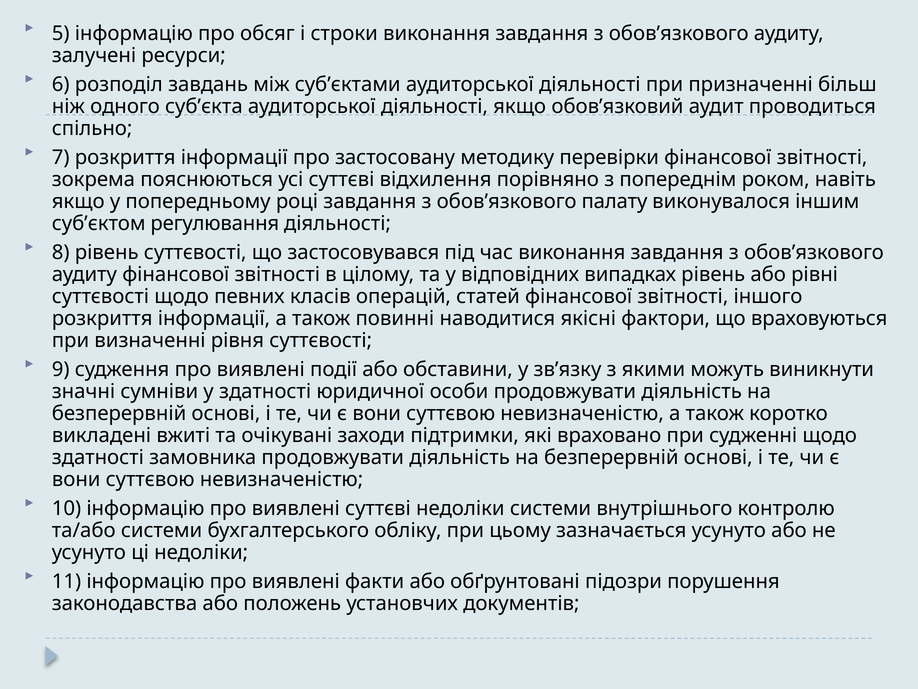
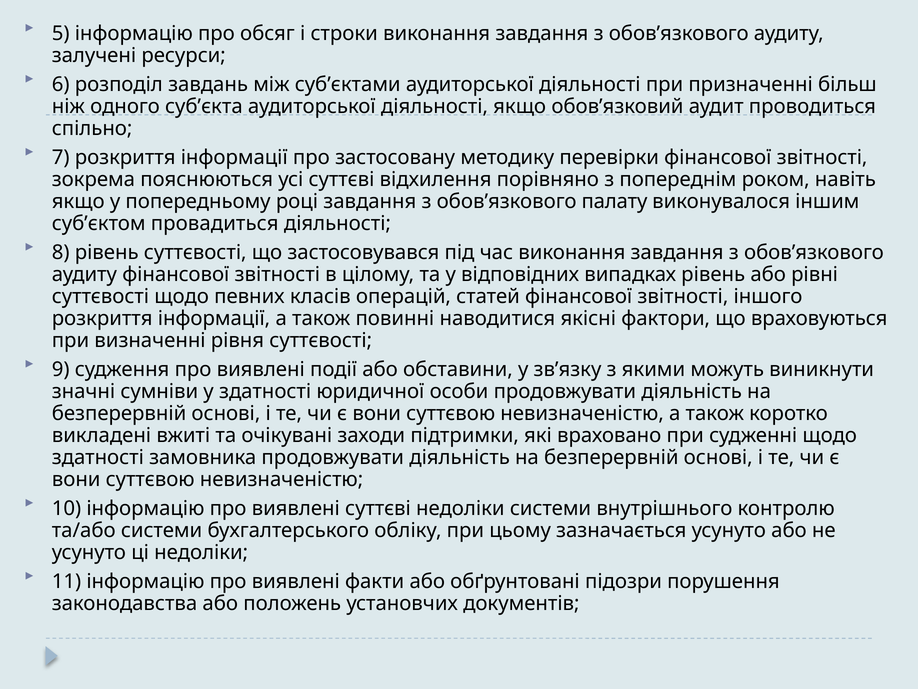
регулювання: регулювання -> провадиться (215, 223)
